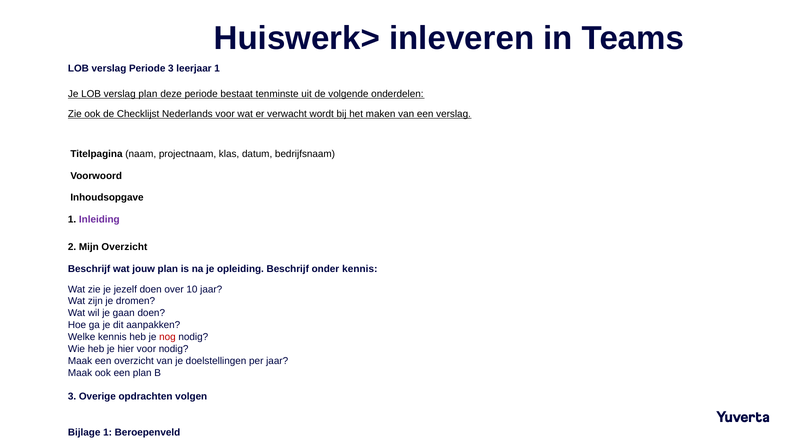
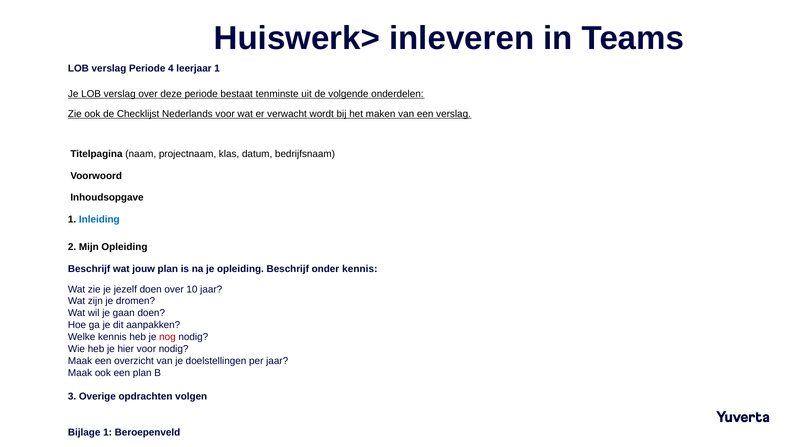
Periode 3: 3 -> 4 (171, 68)
verslag plan: plan -> over (148, 94)
Inleiding colour: purple -> blue (99, 220)
Mijn Overzicht: Overzicht -> Opleiding (124, 247)
